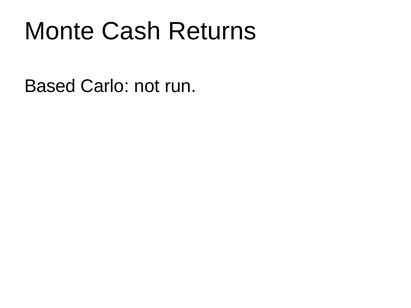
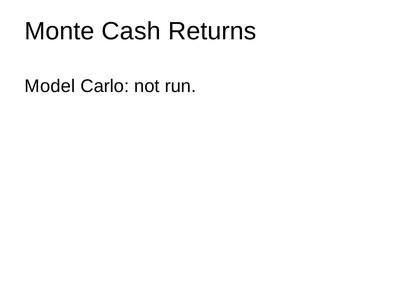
Based: Based -> Model (50, 86)
